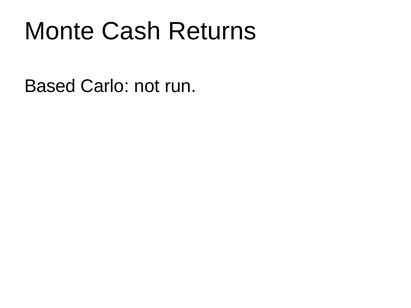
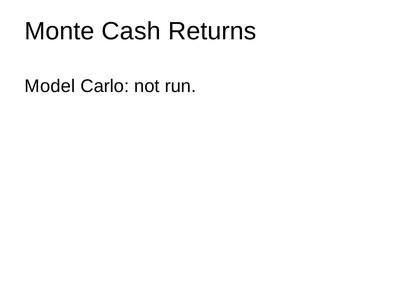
Based: Based -> Model (50, 86)
